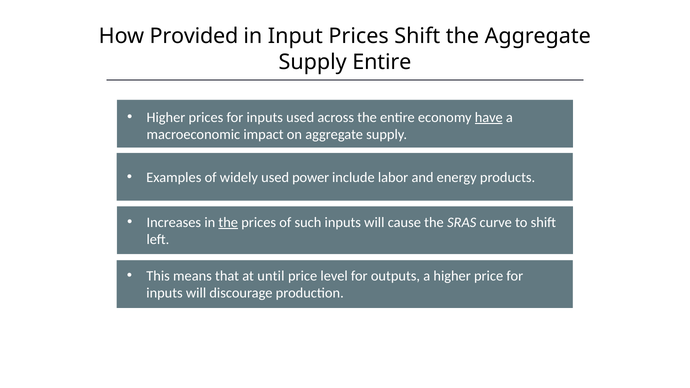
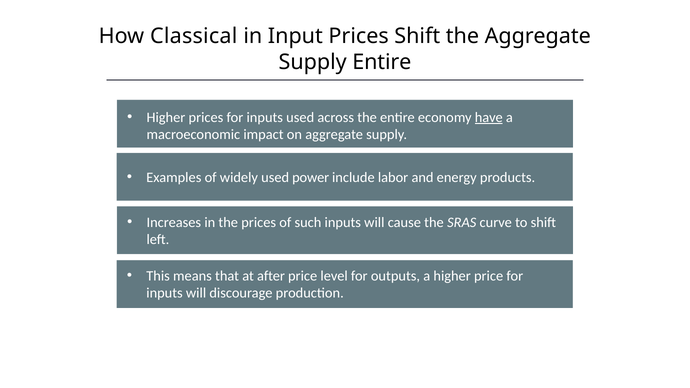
Provided: Provided -> Classical (194, 36)
the underline: present -> none (228, 222)
until: until -> after (271, 276)
